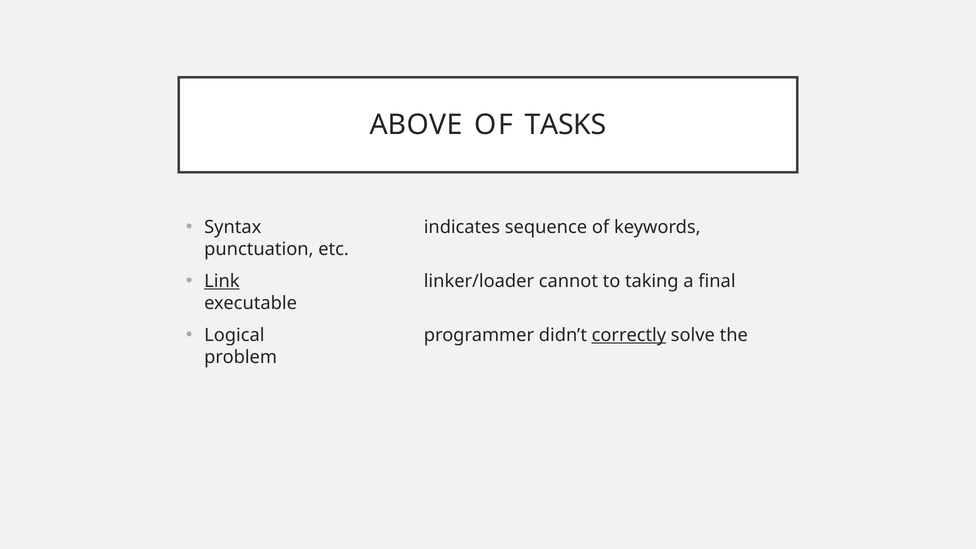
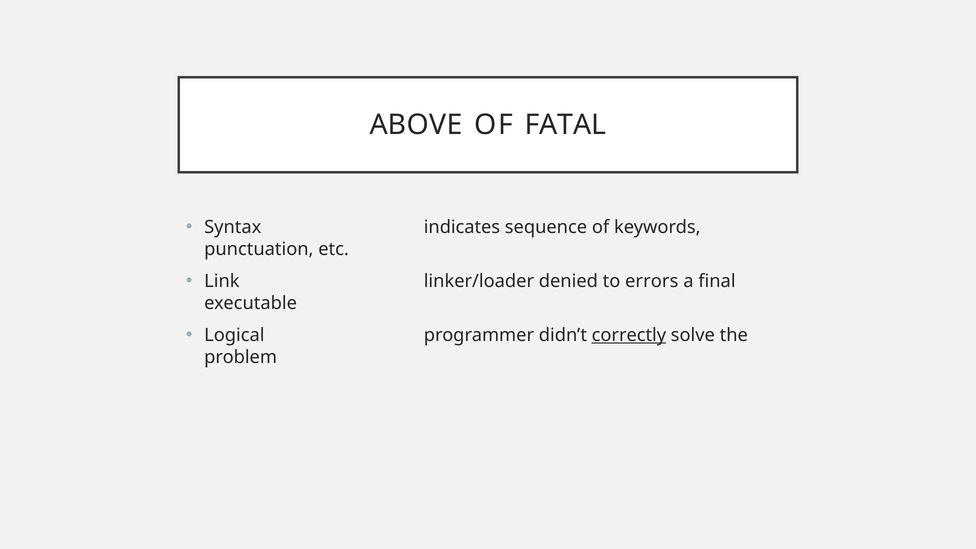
TASKS: TASKS -> FATAL (565, 125)
Link underline: present -> none (222, 281)
cannot: cannot -> denied (568, 281)
taking: taking -> errors (652, 281)
